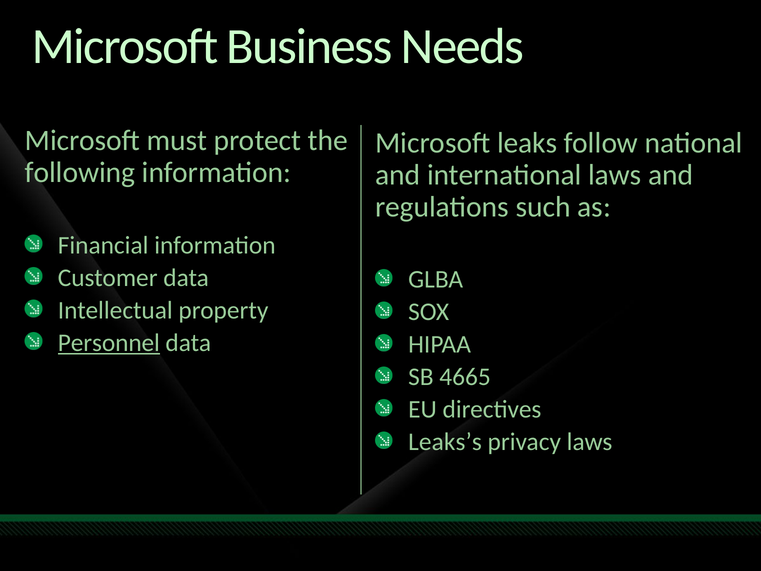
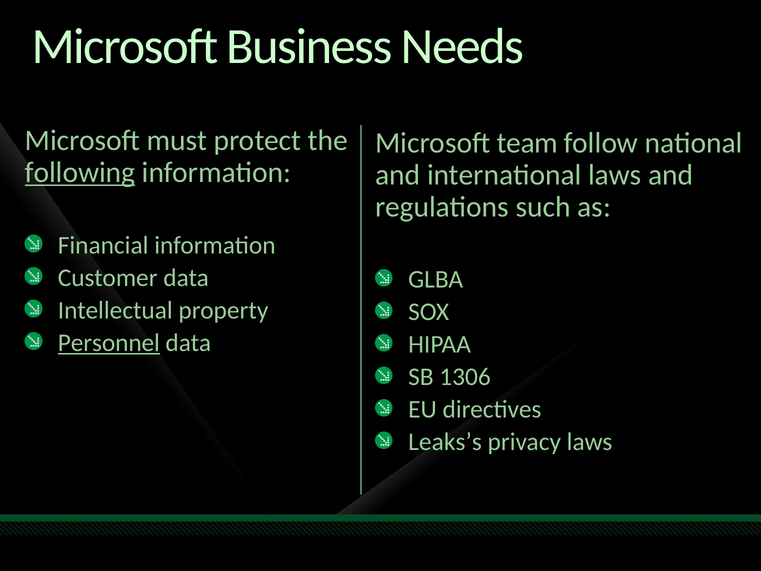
leaks: leaks -> team (527, 143)
following underline: none -> present (80, 173)
4665: 4665 -> 1306 (465, 377)
